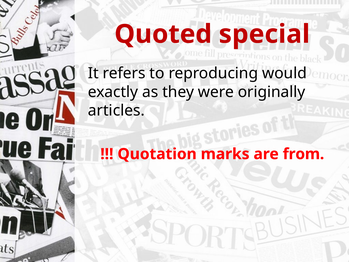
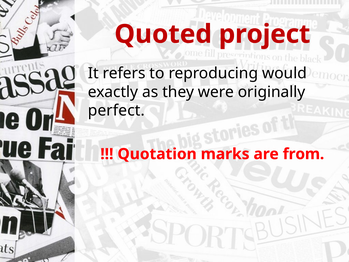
special: special -> project (265, 34)
articles: articles -> perfect (116, 110)
